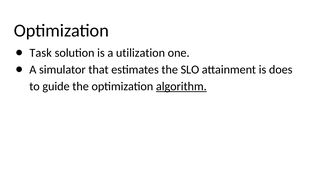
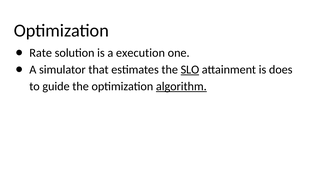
Task: Task -> Rate (41, 53)
utilization: utilization -> execution (140, 53)
SLO underline: none -> present (190, 69)
